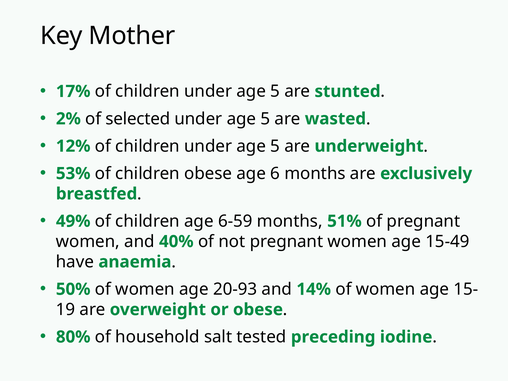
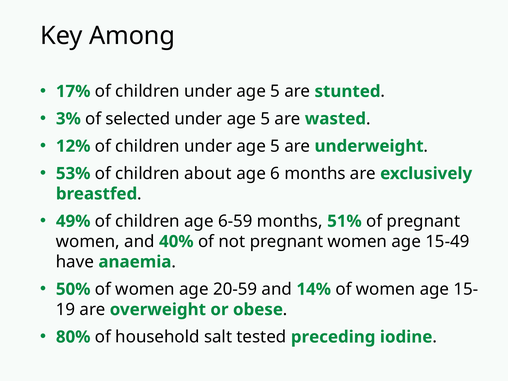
Mother: Mother -> Among (132, 36)
2%: 2% -> 3% (68, 119)
children obese: obese -> about (208, 174)
20-93: 20-93 -> 20-59 (235, 289)
